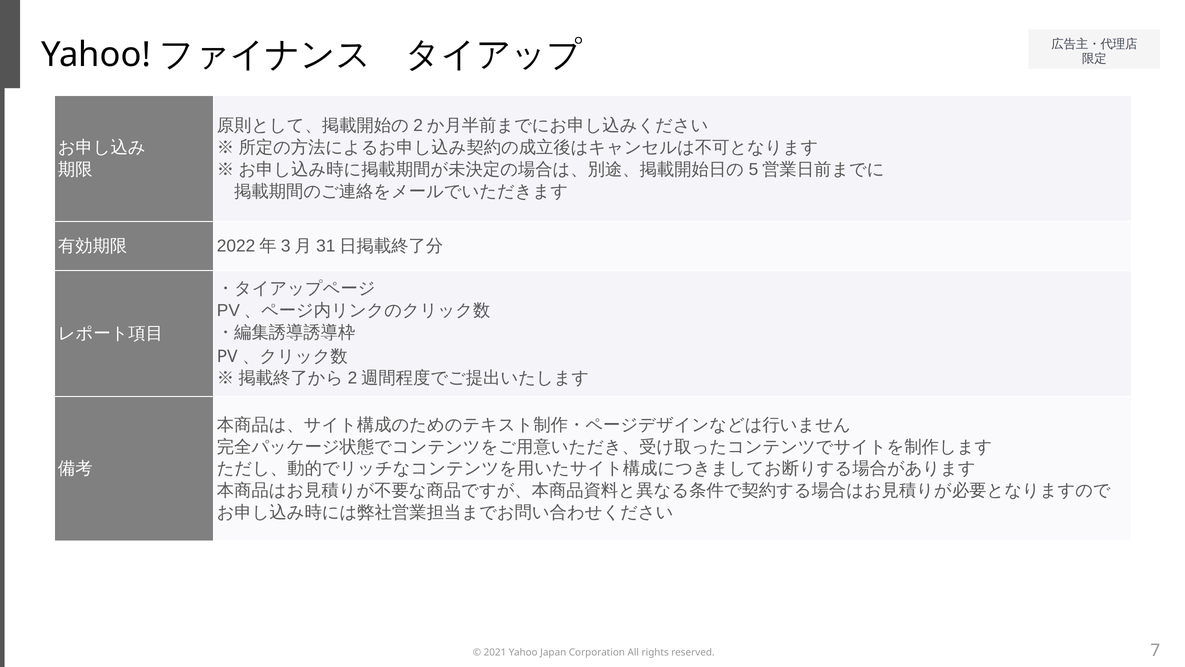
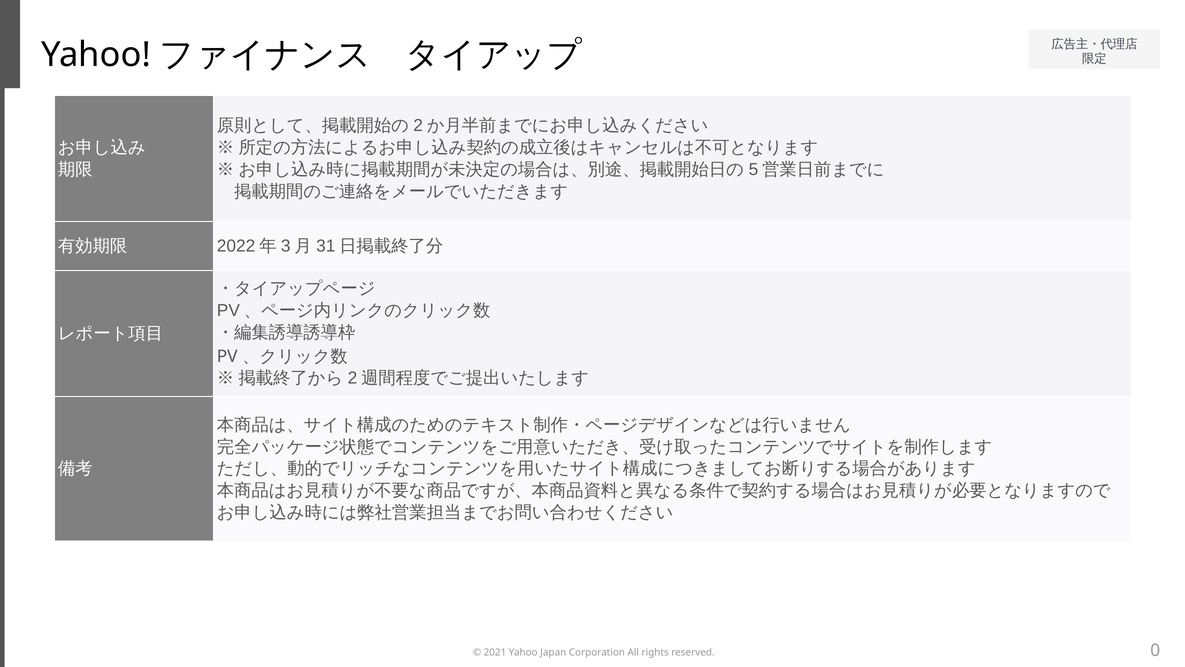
7: 7 -> 0 (1155, 650)
